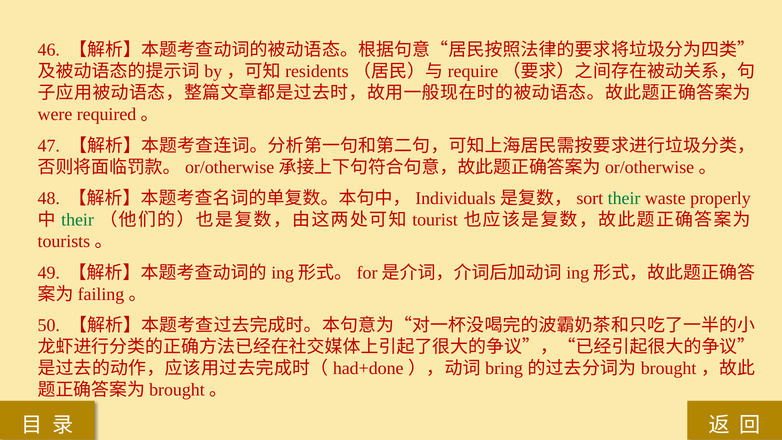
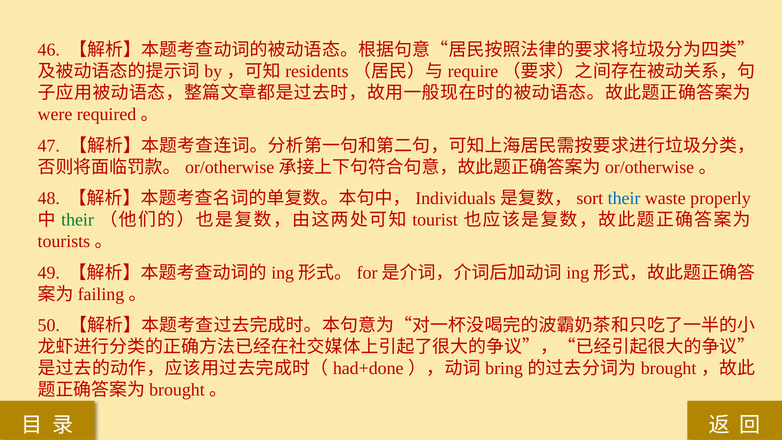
their colour: green -> blue (624, 198)
